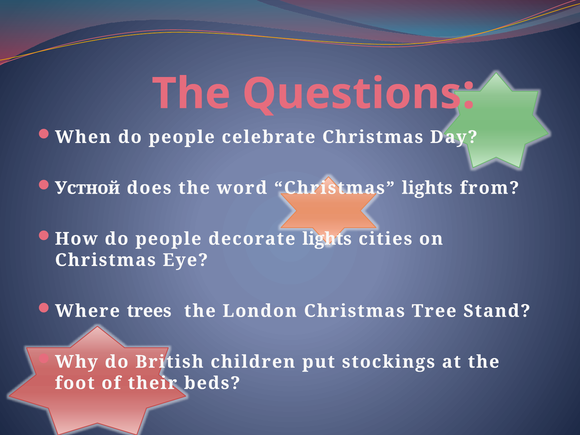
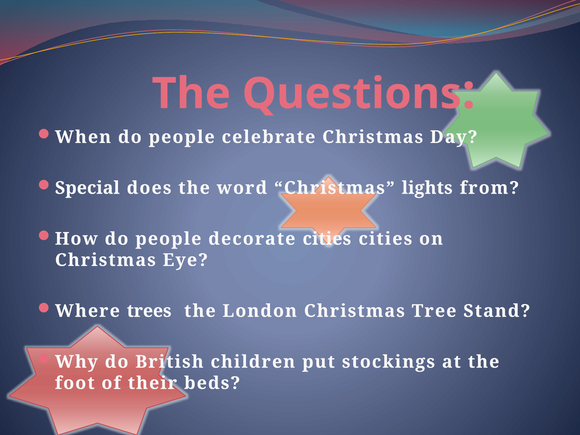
Устной: Устной -> Special (87, 188)
decorate lights: lights -> cities (327, 239)
